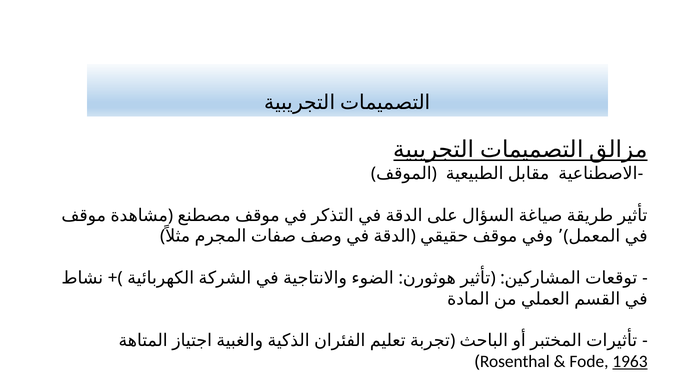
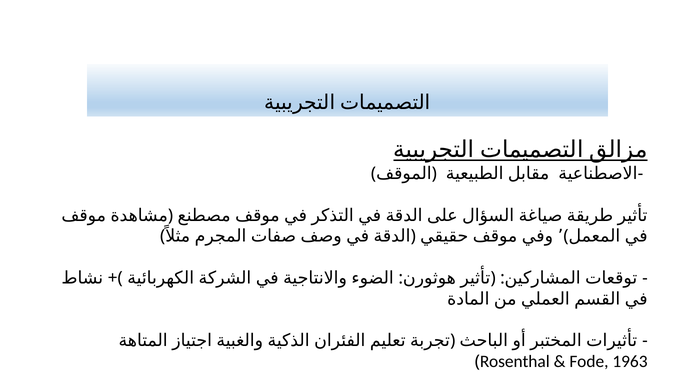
1963 underline: present -> none (630, 361)
